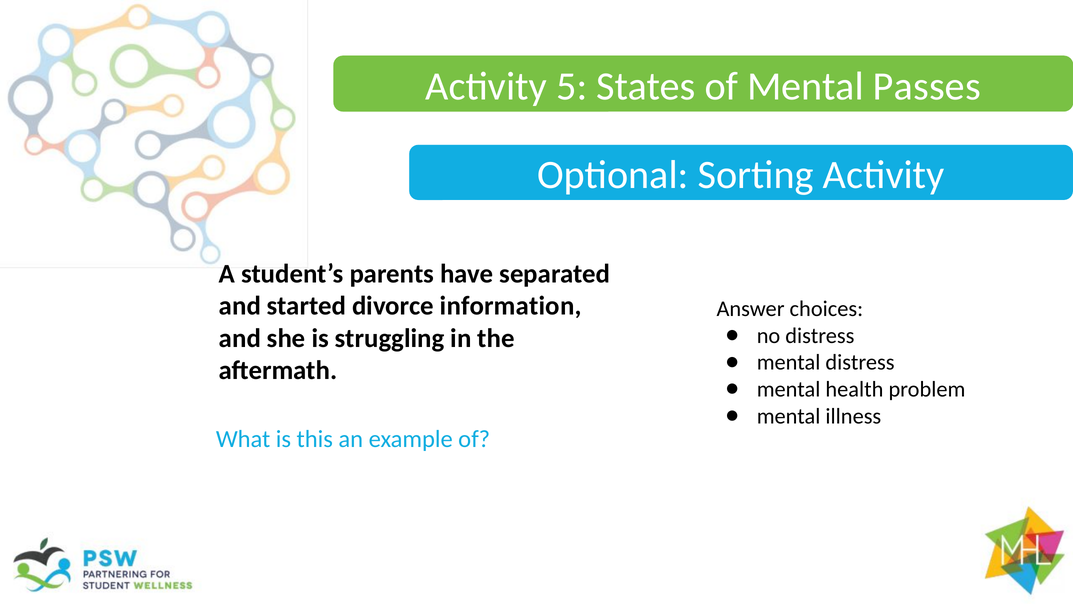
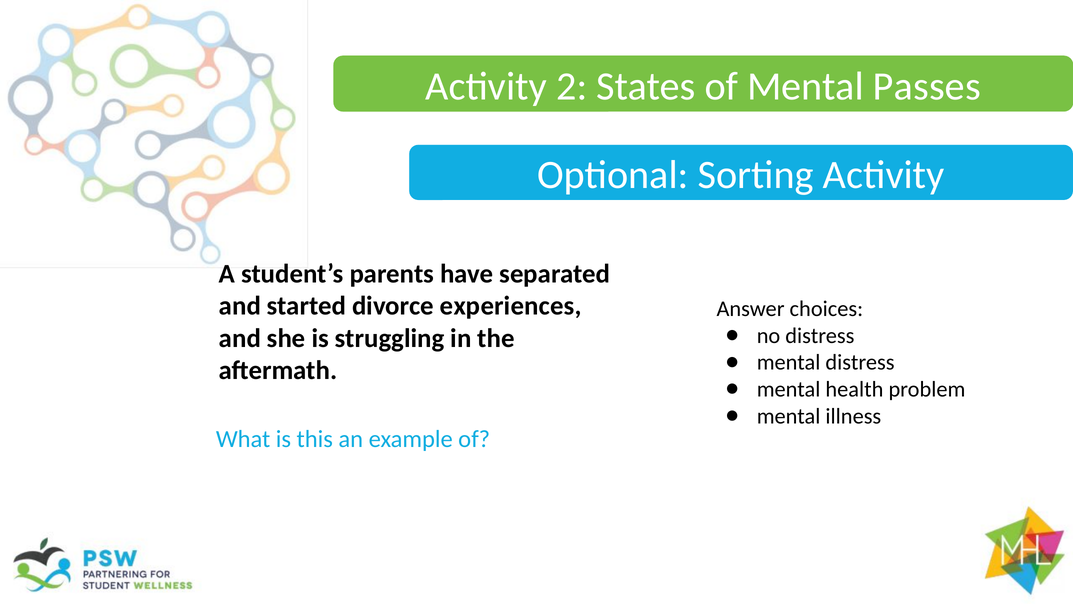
5: 5 -> 2 (572, 86)
information: information -> experiences (511, 306)
